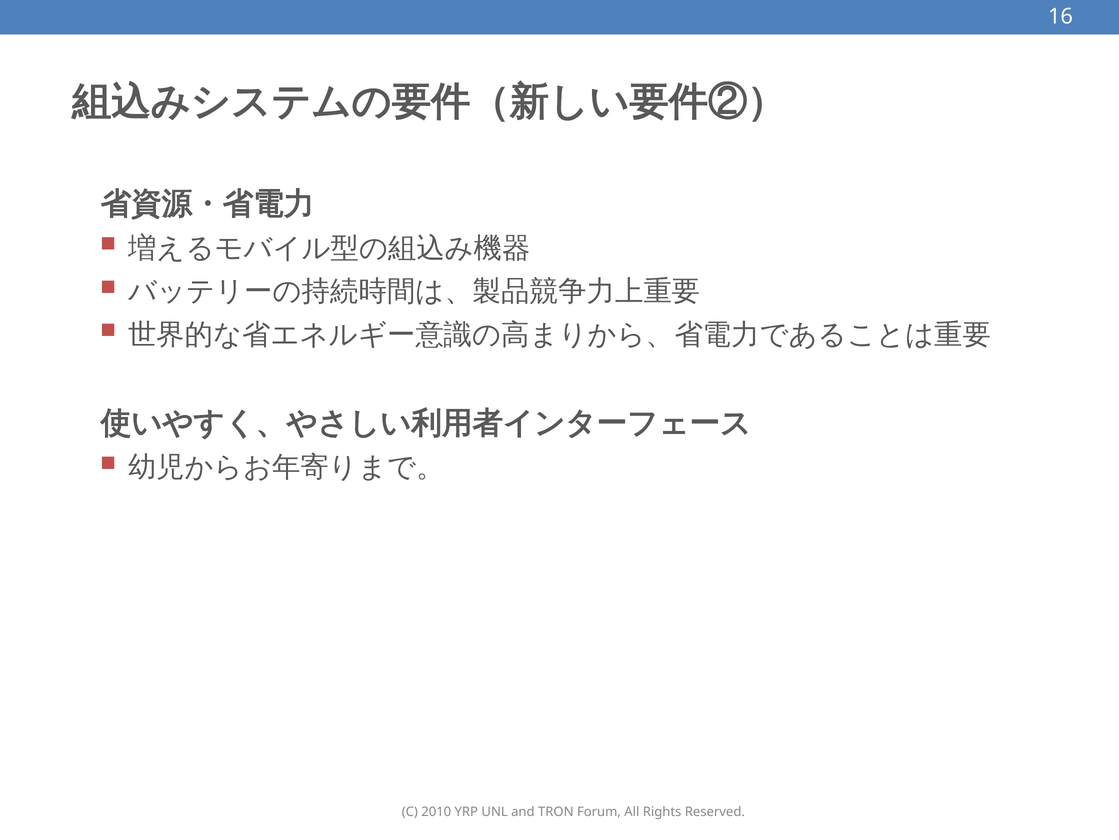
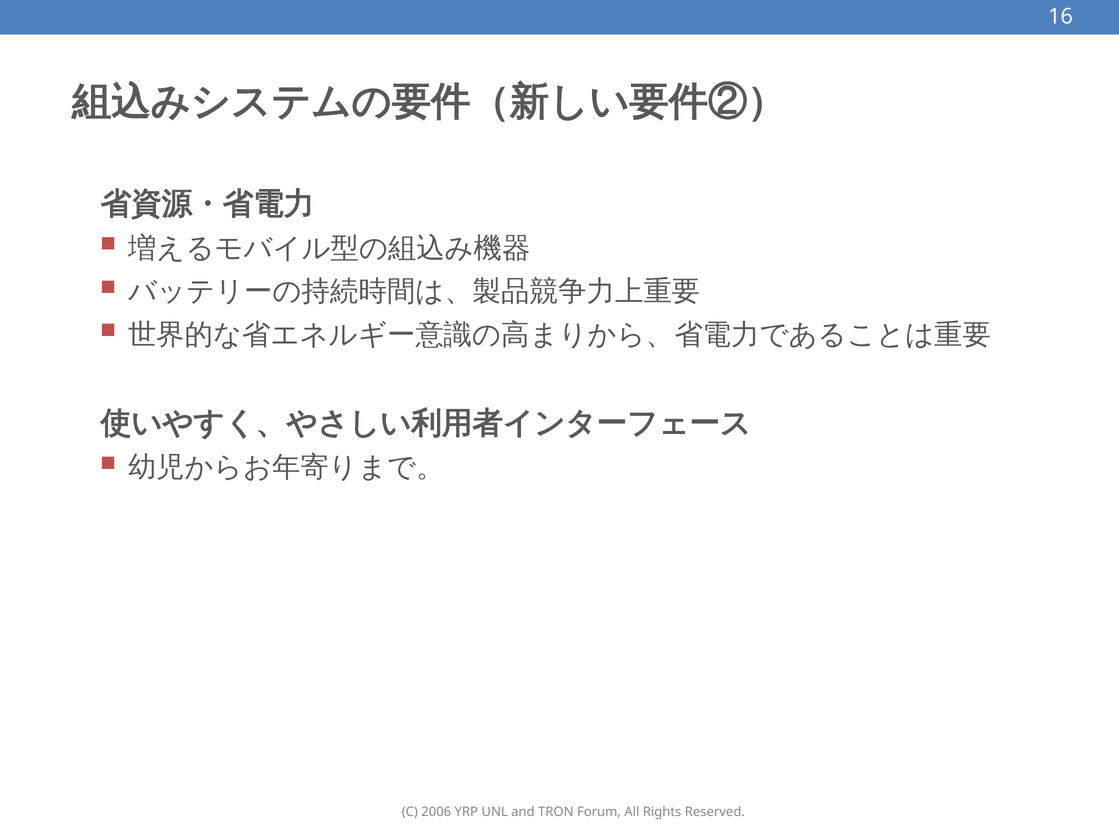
2010: 2010 -> 2006 (436, 811)
